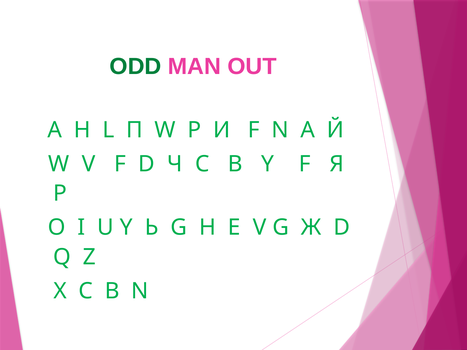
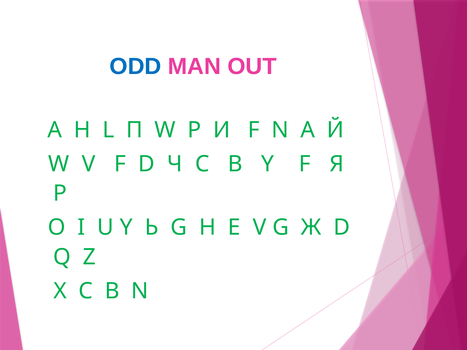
ODD colour: green -> blue (136, 66)
